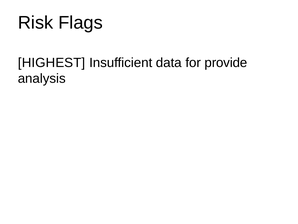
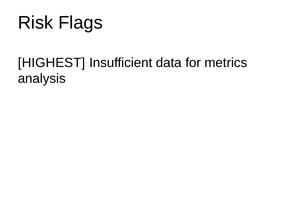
provide: provide -> metrics (226, 62)
